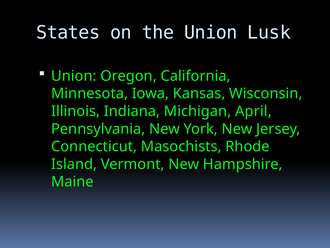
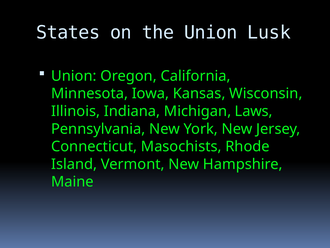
April: April -> Laws (254, 111)
